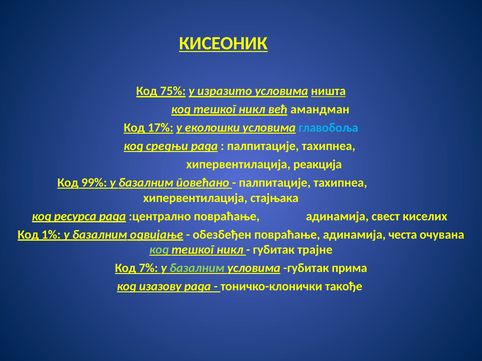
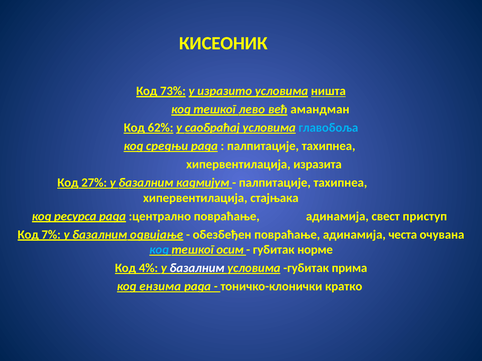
КИСЕОНИК underline: present -> none (223, 43)
75%: 75% -> 73% (173, 91)
никл: никл -> лево (252, 110)
17%: 17% -> 62% (161, 128)
еколошки: еколошки -> саобраћај (212, 128)
реакција: реакција -> изразита (318, 165)
99%: 99% -> 27% (94, 183)
повећано: повећано -> кадмијум (203, 183)
киселих: киселих -> приступ (425, 216)
1%: 1% -> 7% (51, 235)
код colour: light green -> light blue (159, 250)
никл: никл -> осим (230, 250)
трајне: трајне -> норме (315, 250)
7%: 7% -> 4% (148, 268)
базалним colour: light green -> white (197, 268)
изазову: изазову -> ензима (160, 287)
такође: такође -> кратко (344, 287)
